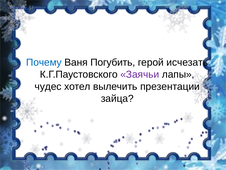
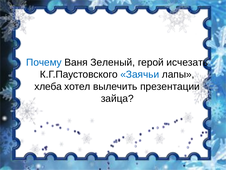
Погубить: Погубить -> Зеленый (113, 62)
Заячьи colour: purple -> blue (140, 74)
чудес: чудес -> хлеба (48, 86)
